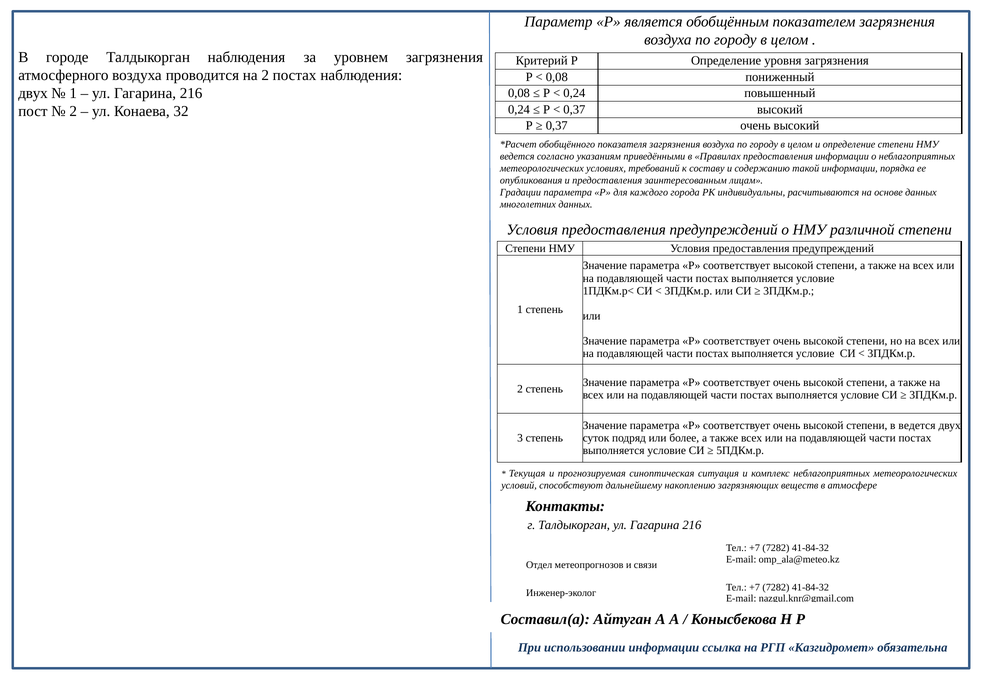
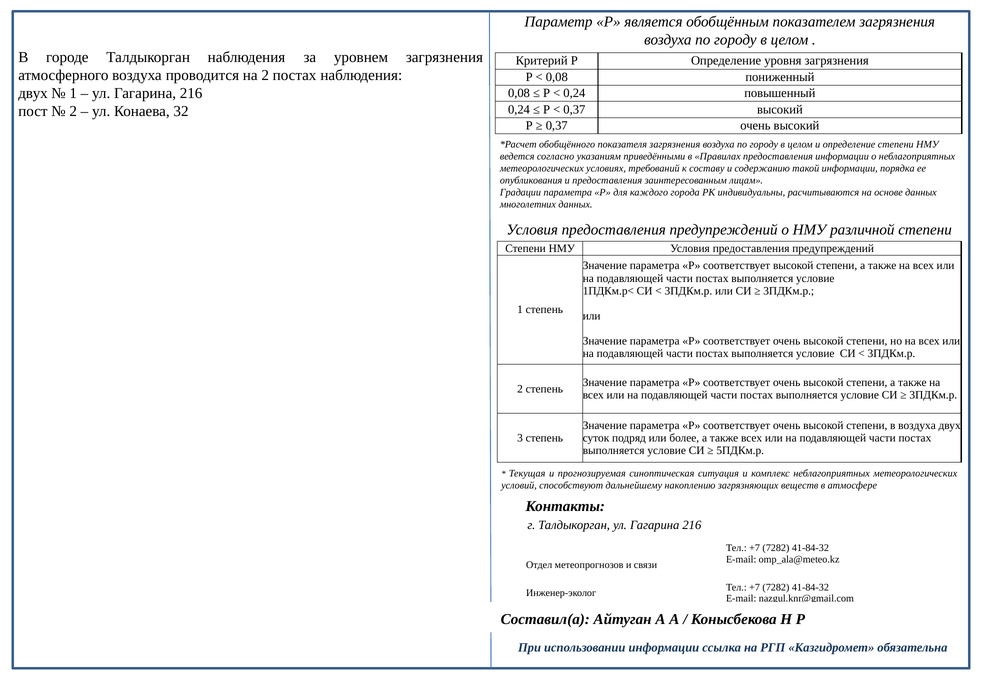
в ведется: ведется -> воздуха (917, 425)
